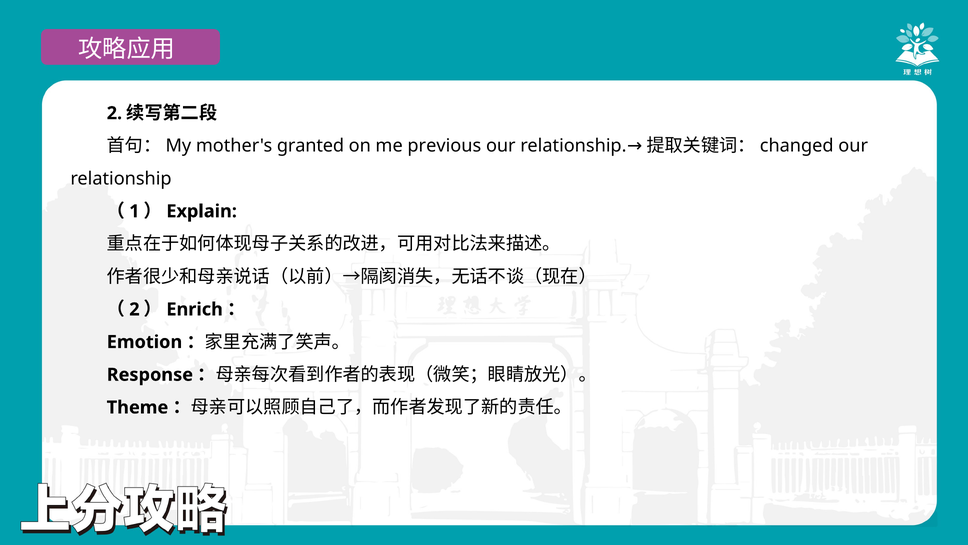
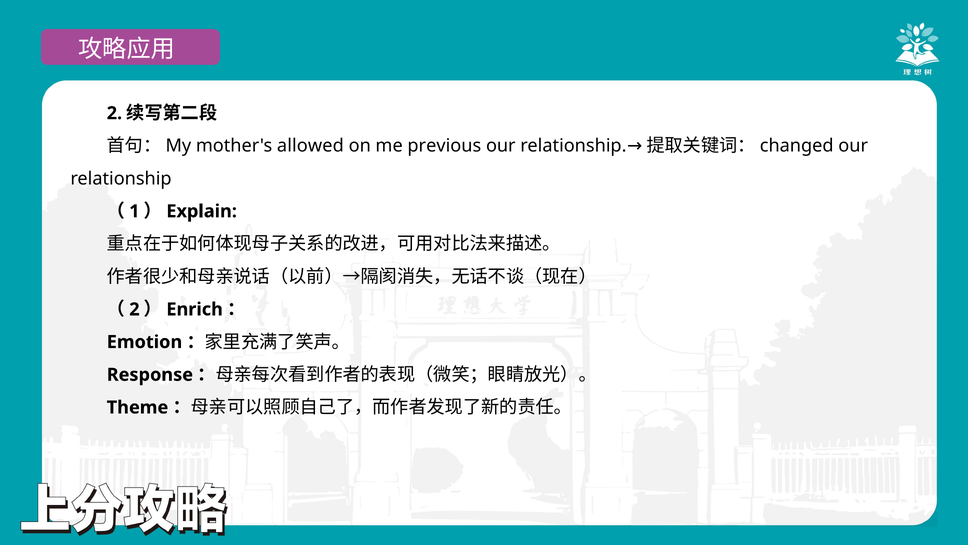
granted: granted -> allowed (310, 146)
